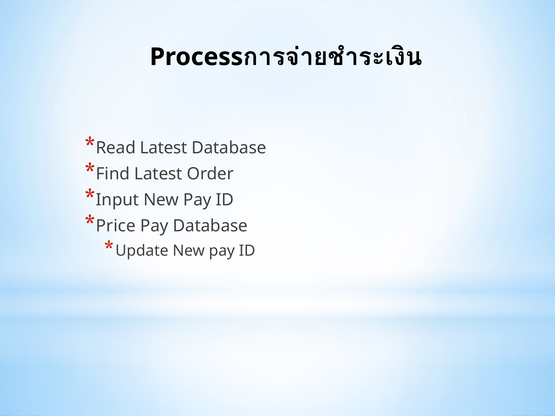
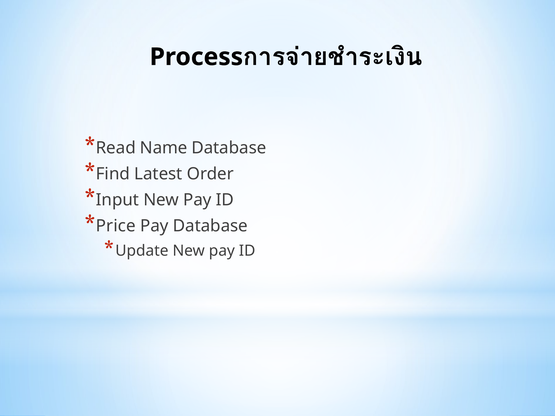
Read Latest: Latest -> Name (164, 148)
